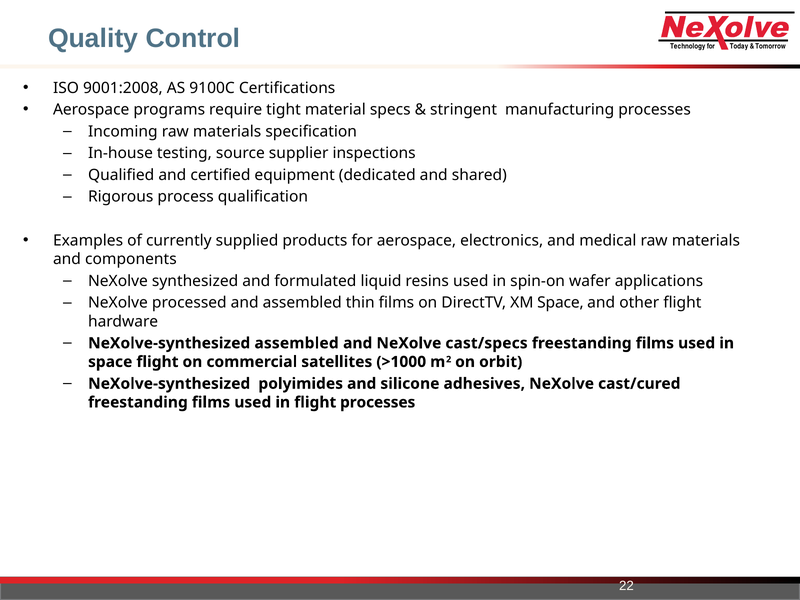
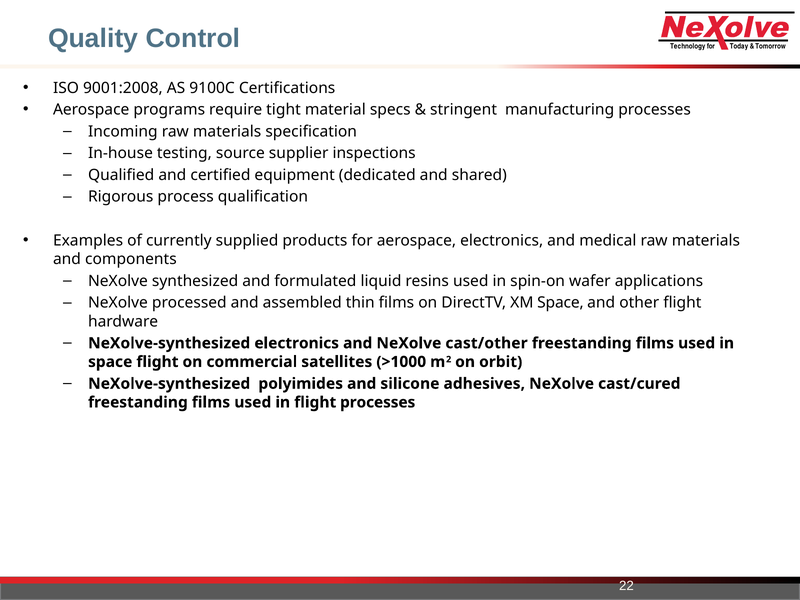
NeXolve-synthesized assembled: assembled -> electronics (297, 343)
cast/specs: cast/specs -> cast/other (487, 343)
